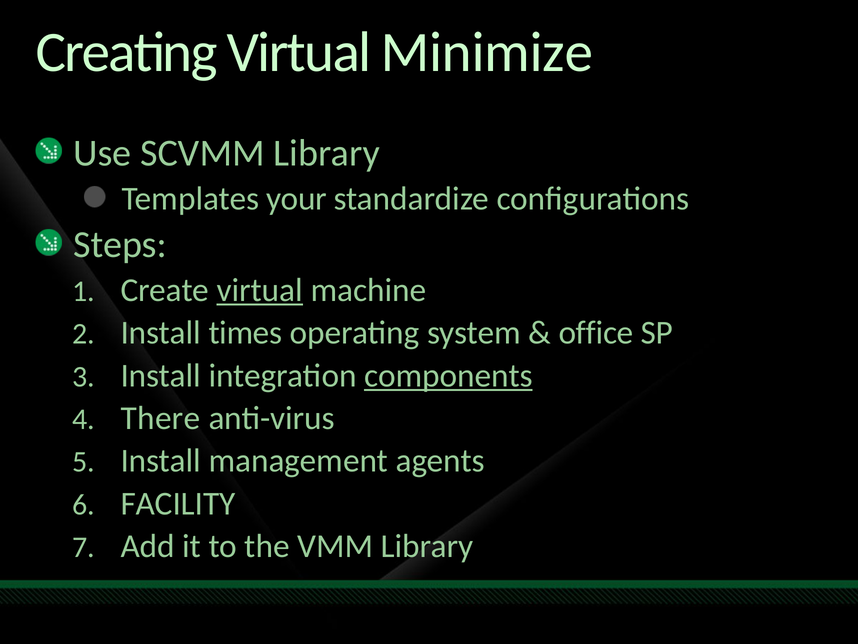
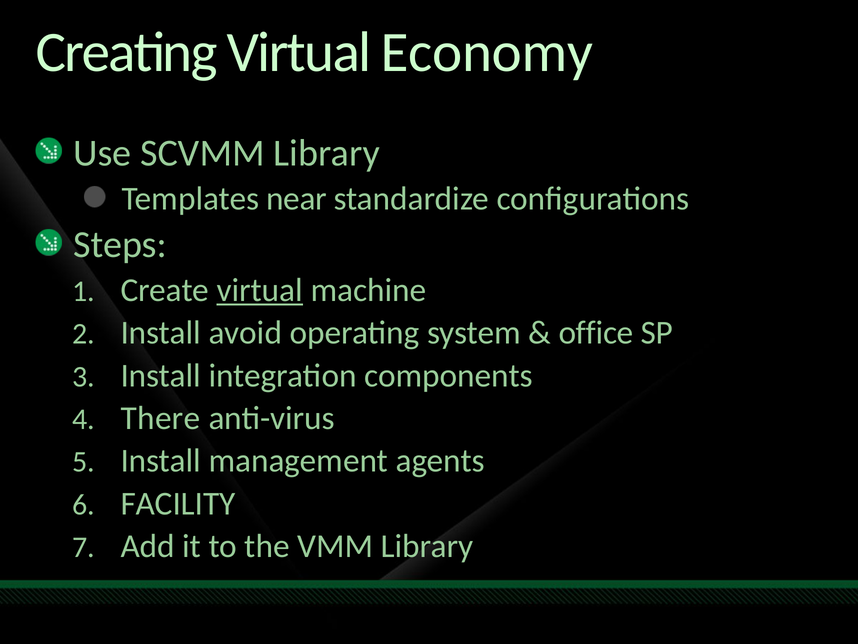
Minimize: Minimize -> Economy (487, 52)
your: your -> near (297, 198)
times: times -> avoid (245, 333)
components underline: present -> none (448, 375)
